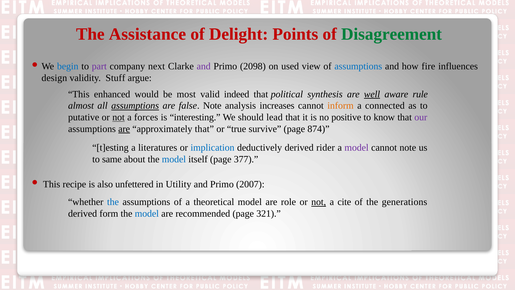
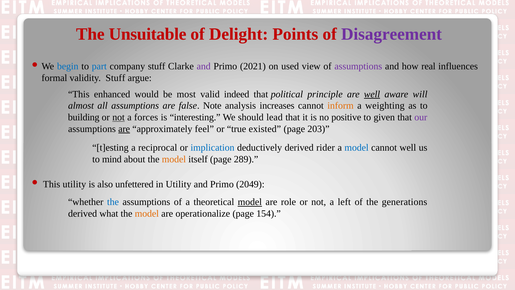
Assistance: Assistance -> Unsuitable (148, 34)
Disagreement colour: green -> purple (392, 34)
part colour: purple -> blue (99, 66)
company next: next -> stuff (157, 66)
2098: 2098 -> 2021 (253, 66)
assumptions colour: blue -> purple (358, 66)
fire: fire -> real (428, 66)
design: design -> formal (54, 78)
synthesis: synthesis -> principle (325, 94)
rule: rule -> will (420, 94)
assumptions underline: present -> none (135, 106)
connected: connected -> weighting (385, 106)
putative: putative -> building (84, 117)
know: know -> given (384, 117)
approximately that: that -> feel (204, 129)
survive: survive -> existed (265, 129)
874: 874 -> 203 (318, 129)
literatures: literatures -> reciprocal (158, 147)
model colour: purple -> blue (357, 147)
cannot note: note -> well (408, 147)
same: same -> mind (112, 159)
model colour: blue -> orange (174, 159)
377: 377 -> 289 (246, 159)
This recipe: recipe -> utility (74, 184)
2007: 2007 -> 2049 (250, 184)
model underline: none -> present (250, 202)
not underline: present -> none (319, 202)
cite: cite -> left (344, 202)
form: form -> what (109, 213)
model colour: blue -> orange (147, 213)
recommended: recommended -> operationalize (203, 213)
321: 321 -> 154 (269, 213)
